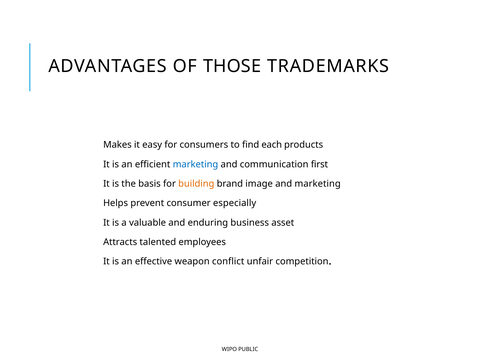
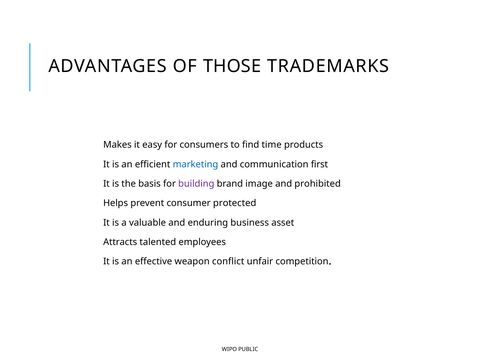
each: each -> time (272, 145)
building colour: orange -> purple (196, 184)
and marketing: marketing -> prohibited (318, 184)
especially: especially -> protected (235, 203)
